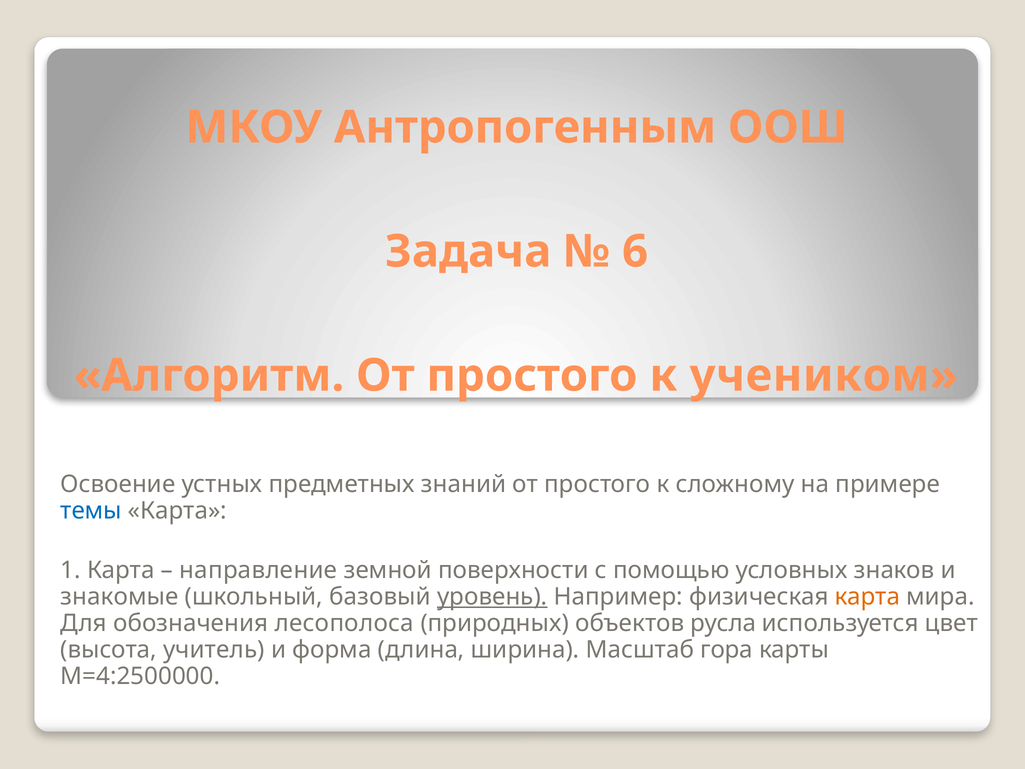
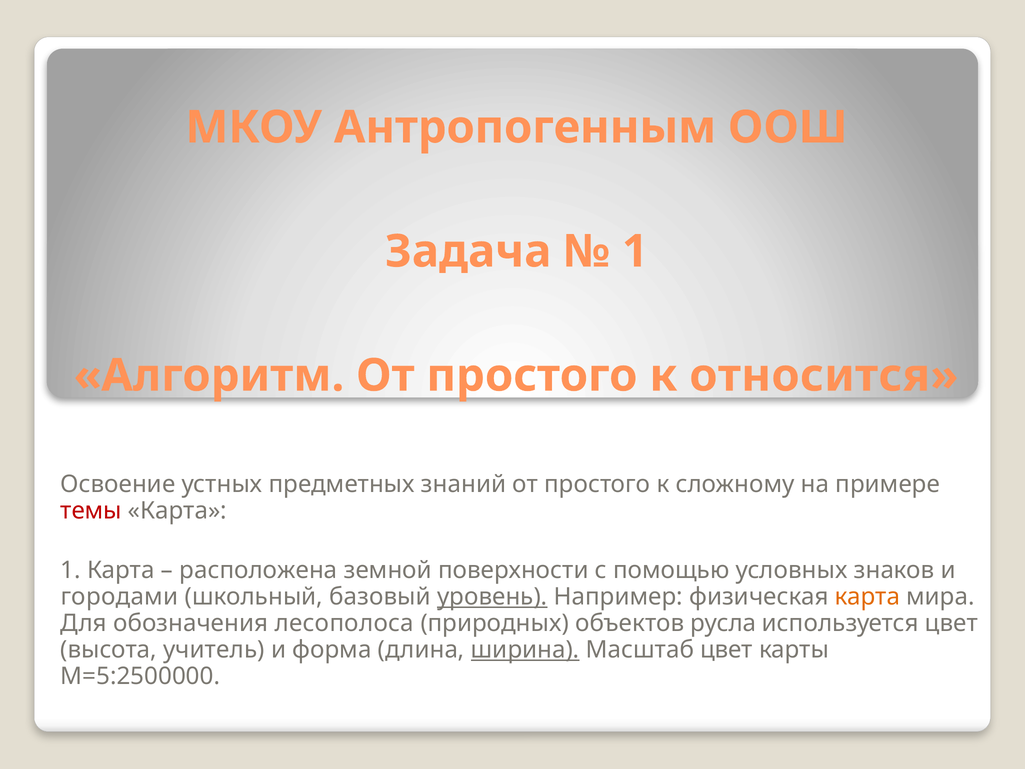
6: 6 -> 1 (635, 251)
учеником: учеником -> относится (824, 376)
темы colour: blue -> red (91, 510)
направление: направление -> расположена (258, 570)
знакомые: знакомые -> городами (119, 597)
ширина underline: none -> present (525, 650)
Масштаб гора: гора -> цвет (727, 650)
М=4:2500000: М=4:2500000 -> М=5:2500000 (140, 676)
